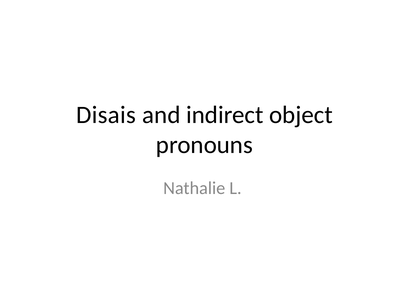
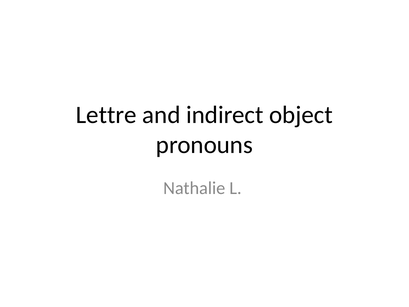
Disais: Disais -> Lettre (106, 115)
